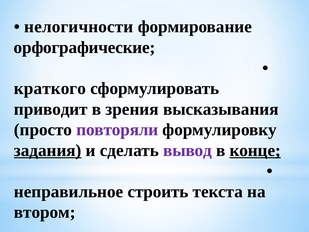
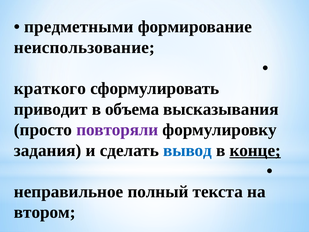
нелогичности: нелогичности -> предметными (79, 27)
орфографические: орфографические -> неиспользование (84, 47)
зрения: зрения -> объема (132, 109)
задания underline: present -> none (48, 150)
вывод colour: purple -> blue (188, 150)
строить: строить -> полный (158, 191)
